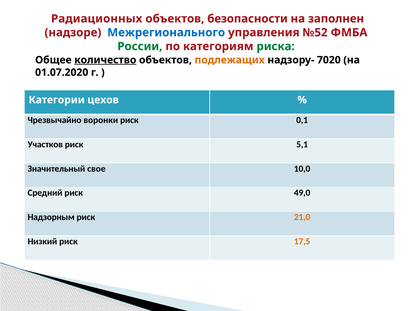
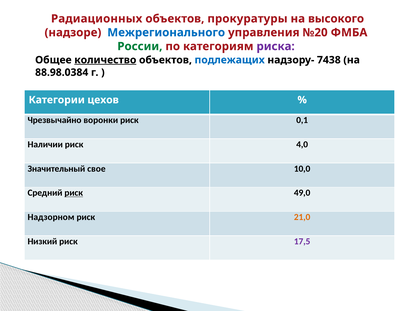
безопасности: безопасности -> прокуратуры (247, 19)
заполнен: заполнен -> высокого (336, 19)
№52: №52 -> №20 (315, 33)
риска colour: green -> purple (276, 46)
подлежащих colour: orange -> blue (230, 60)
7020: 7020 -> 7438 (329, 60)
01.07.2020: 01.07.2020 -> 88.98.0384 (62, 72)
Участков: Участков -> Наличии (45, 145)
5,1: 5,1 -> 4,0 (302, 145)
риск underline: none -> present (74, 193)
Надзорным: Надзорным -> Надзорном (51, 217)
17,5 colour: orange -> purple (302, 242)
